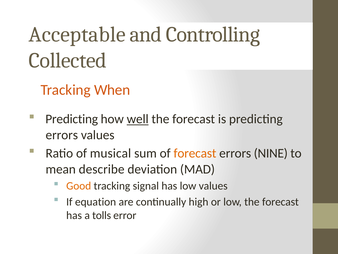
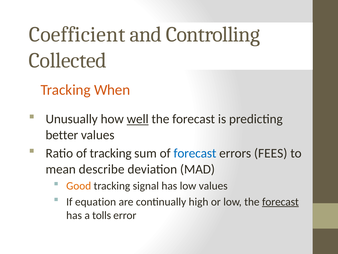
Acceptable: Acceptable -> Coefficient (77, 35)
Predicting: Predicting -> Unusually (72, 119)
errors: errors -> better (62, 135)
of musical: musical -> tracking (111, 153)
forecast colour: orange -> blue (195, 153)
NINE: NINE -> FEES (271, 153)
forecast underline: none -> present (280, 201)
